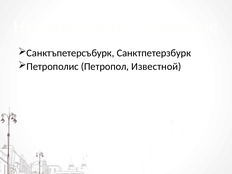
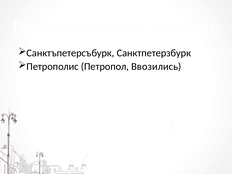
Известной: Известной -> Ввозились (156, 67)
